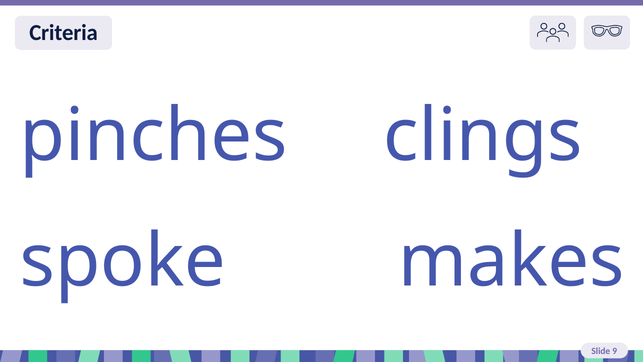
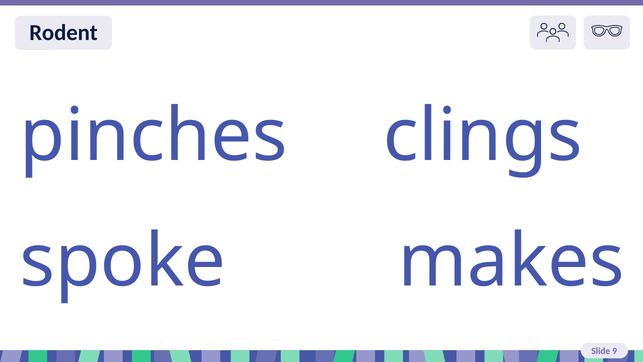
Criteria: Criteria -> Rodent (63, 33)
